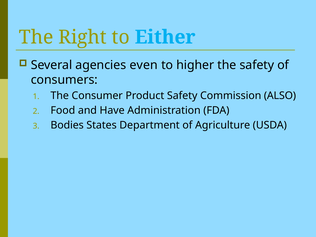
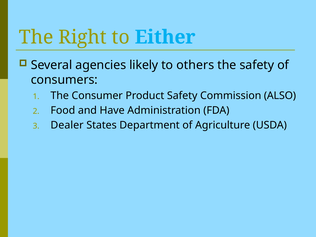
even: even -> likely (144, 65)
higher: higher -> others (195, 65)
Bodies: Bodies -> Dealer (67, 125)
